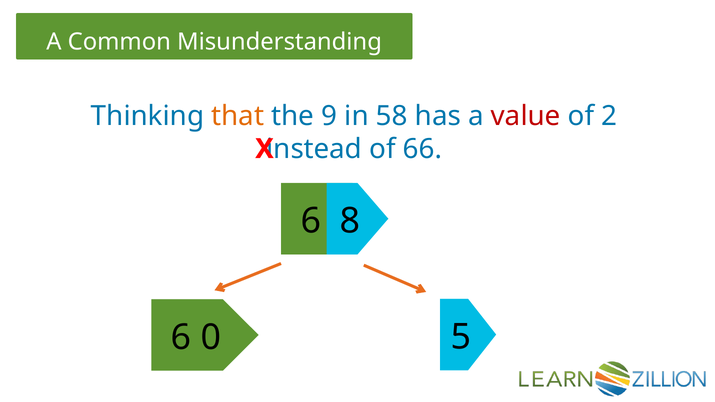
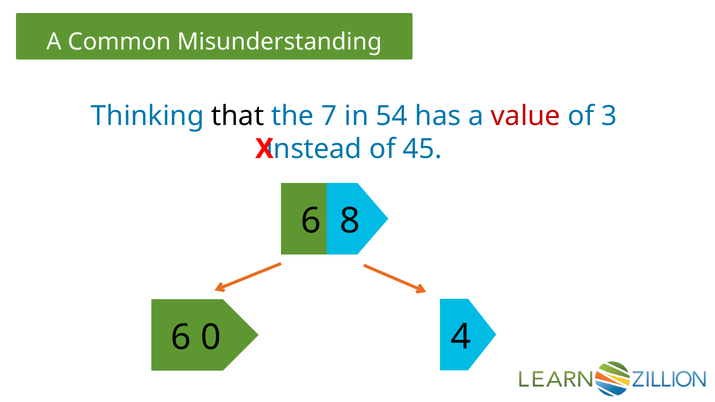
that colour: orange -> black (238, 116)
9: 9 -> 7 (329, 116)
58: 58 -> 54 (392, 116)
2: 2 -> 3 (609, 116)
66: 66 -> 45 (422, 149)
5: 5 -> 4 (461, 337)
